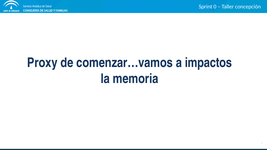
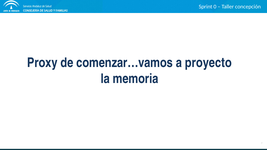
impactos: impactos -> proyecto (208, 63)
